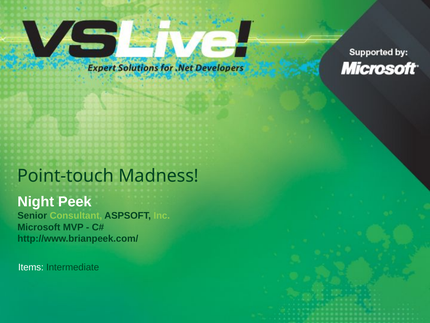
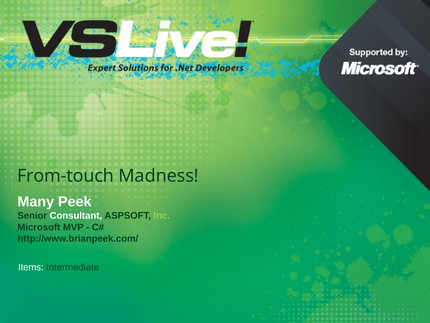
Point-touch: Point-touch -> From-touch (65, 176)
Night: Night -> Many (36, 201)
Consultant colour: light green -> white (76, 215)
